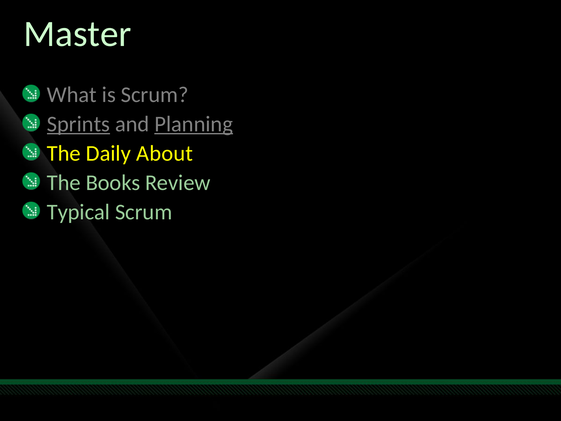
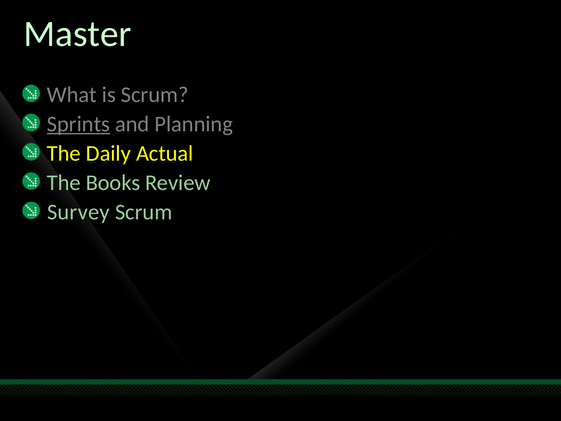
Planning underline: present -> none (194, 124)
About: About -> Actual (165, 153)
Typical: Typical -> Survey (78, 212)
